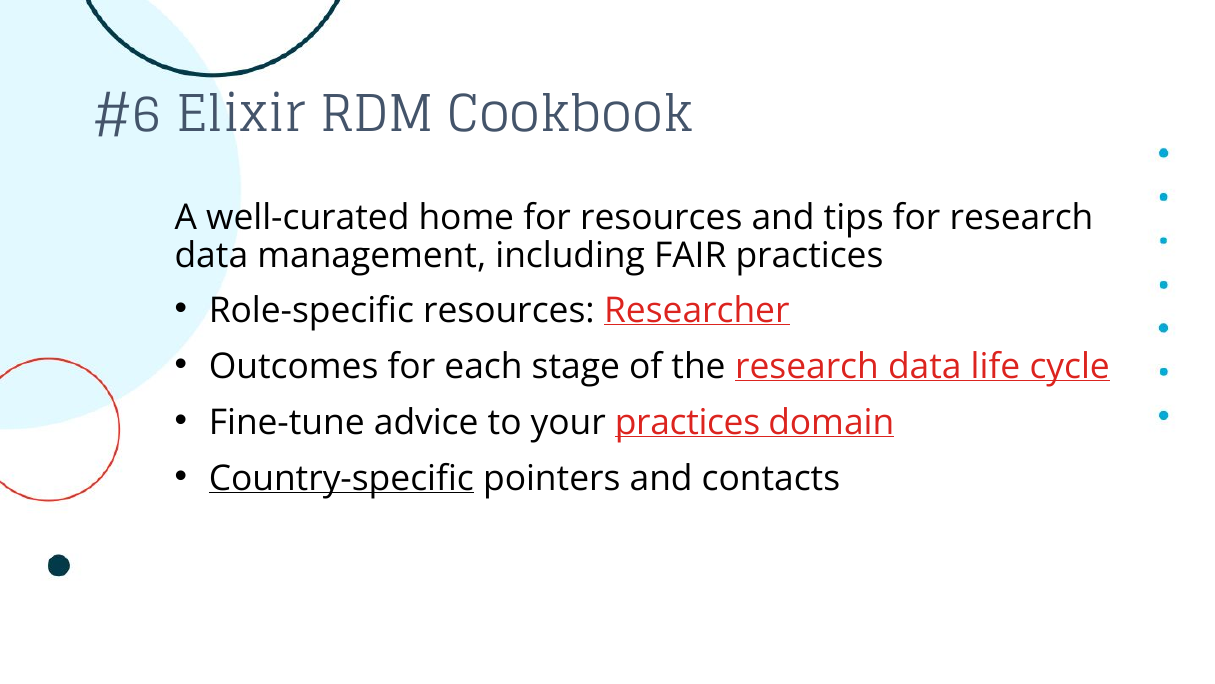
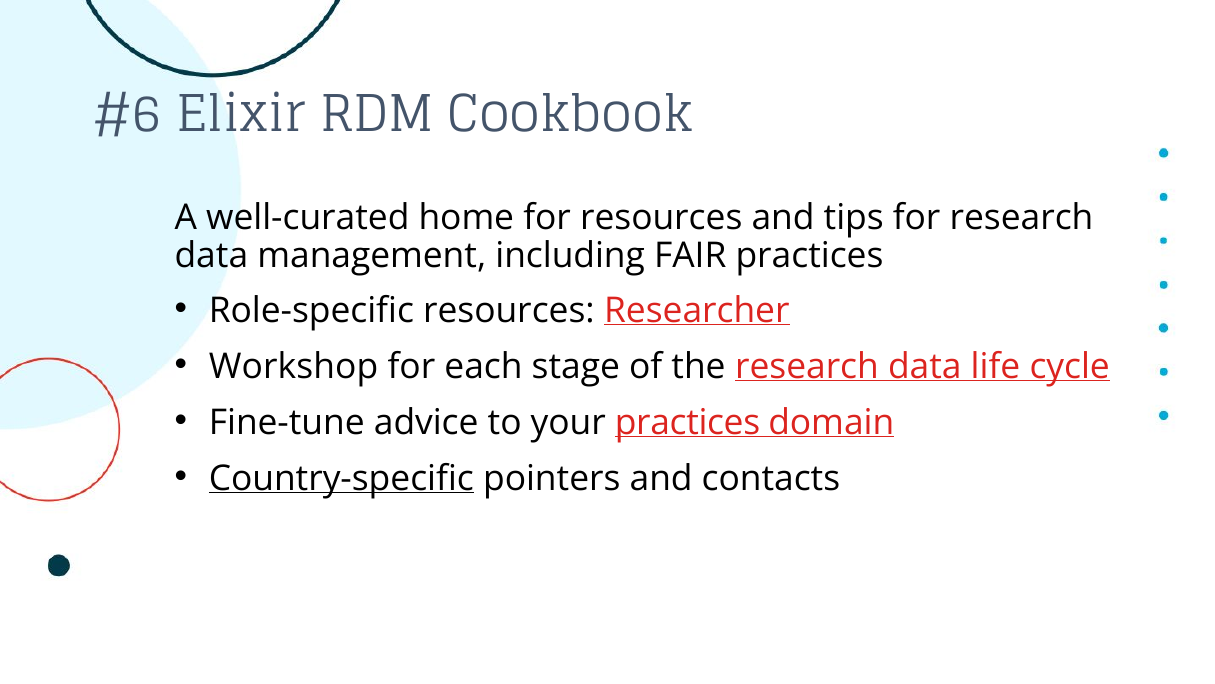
Outcomes: Outcomes -> Workshop (294, 367)
